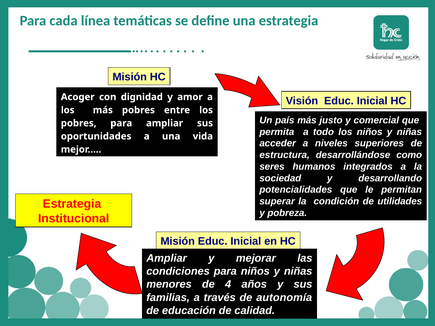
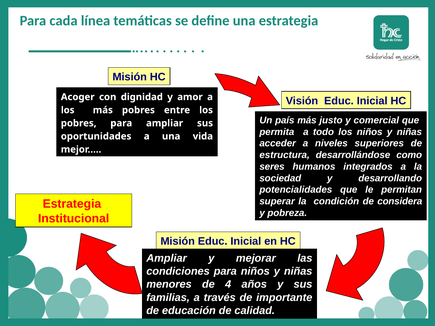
utilidades: utilidades -> considera (400, 202)
autonomía: autonomía -> importante (284, 298)
